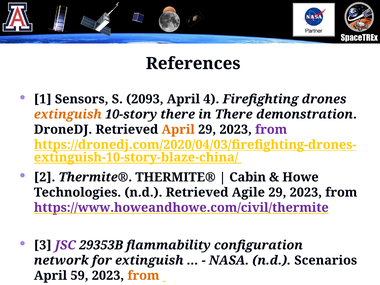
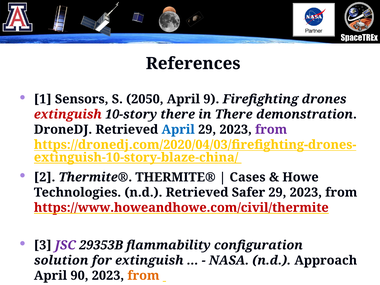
2093: 2093 -> 2050 (145, 99)
4: 4 -> 9 (211, 99)
extinguish colour: orange -> red (68, 114)
April colour: orange -> blue (178, 130)
Cabin: Cabin -> Cases (247, 177)
Agile: Agile -> Safer (248, 192)
https://www.howeandhowe.com/civil/thermite colour: purple -> red (181, 208)
network: network -> solution (61, 260)
Scenarios: Scenarios -> Approach (326, 260)
59: 59 -> 90 (79, 276)
